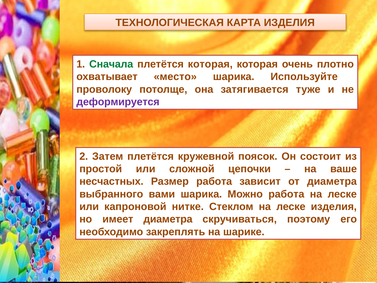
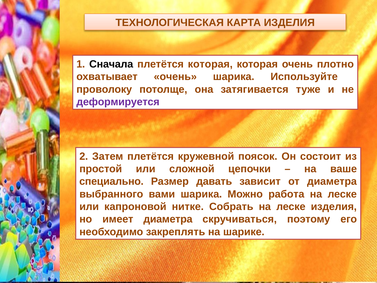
Сначала colour: green -> black (111, 64)
охватывает место: место -> очень (175, 77)
несчастных: несчастных -> специально (111, 181)
Размер работа: работа -> давать (214, 181)
Стеклом: Стеклом -> Собрать (231, 206)
